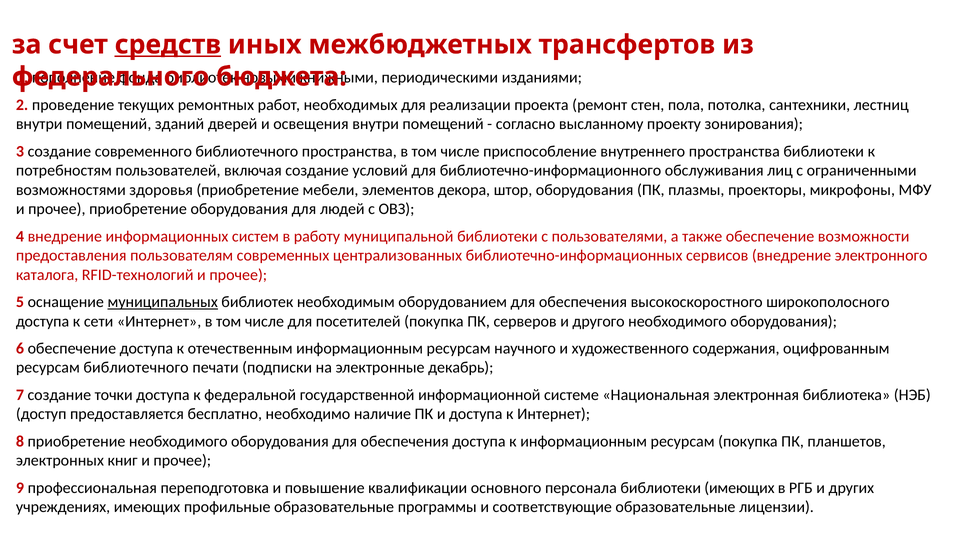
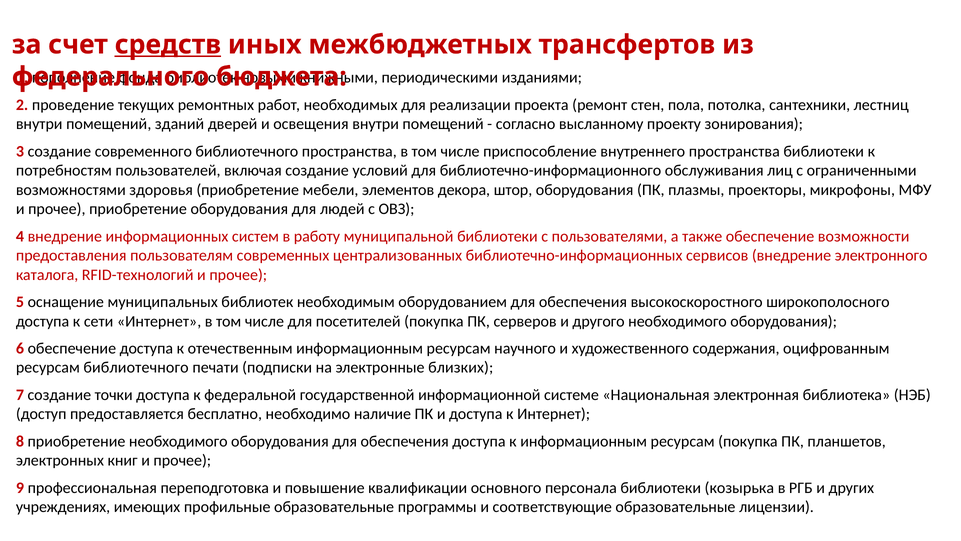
муниципальных underline: present -> none (163, 302)
декабрь: декабрь -> близких (461, 367)
библиотеки имеющих: имеющих -> козырька (739, 488)
